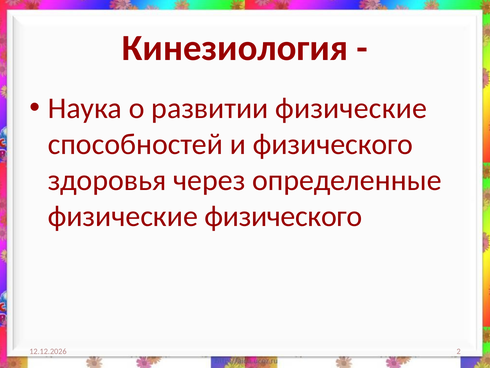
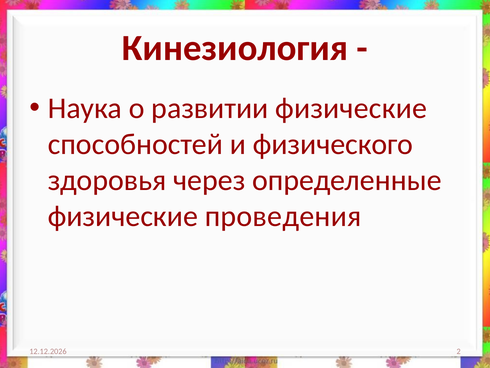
физические физического: физического -> проведения (283, 216)
